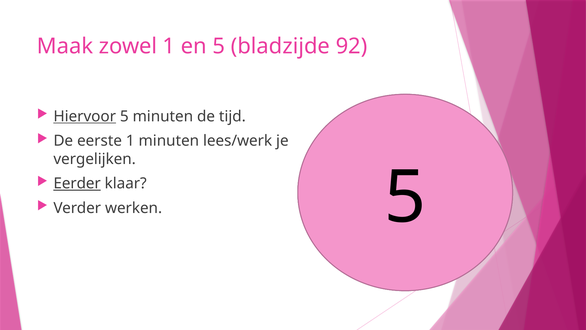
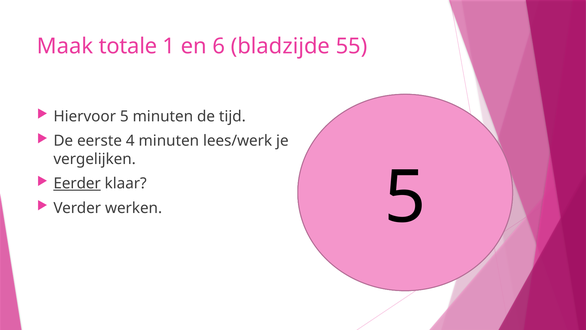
zowel: zowel -> totale (128, 46)
en 5: 5 -> 6 (219, 46)
92: 92 -> 55 (352, 46)
Hiervoor underline: present -> none (85, 116)
eerste 1: 1 -> 4 (130, 141)
